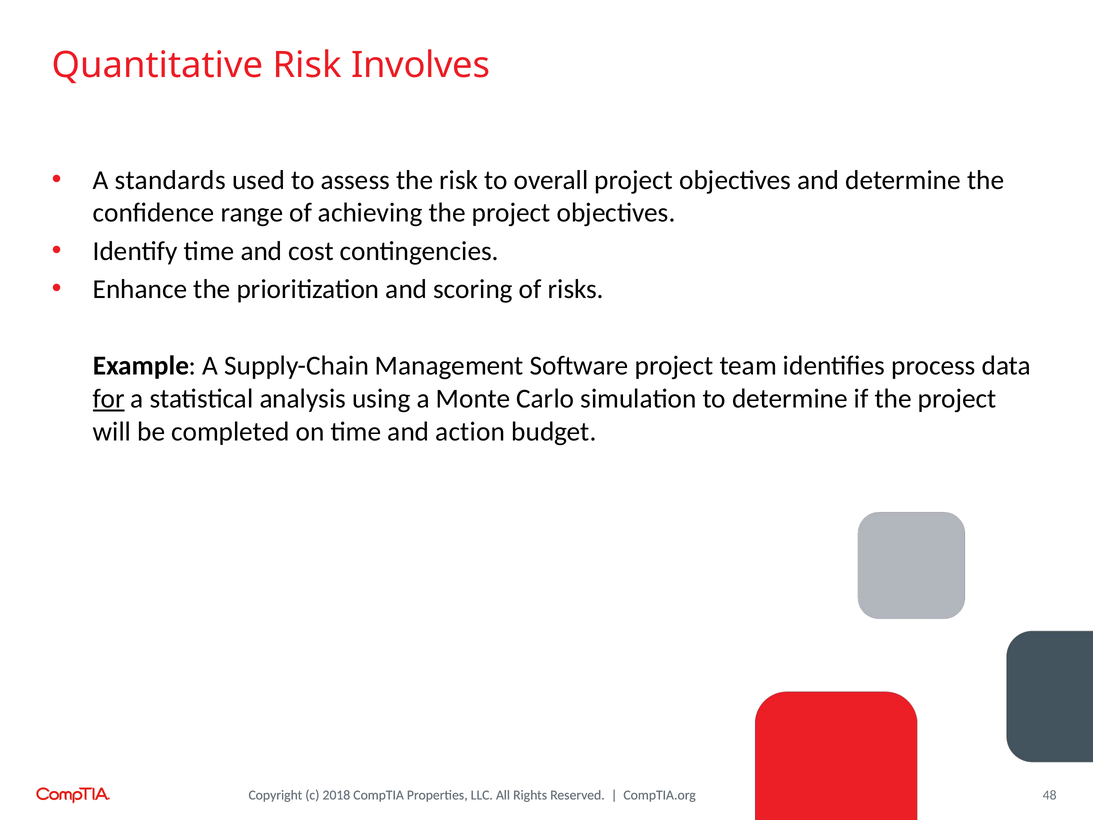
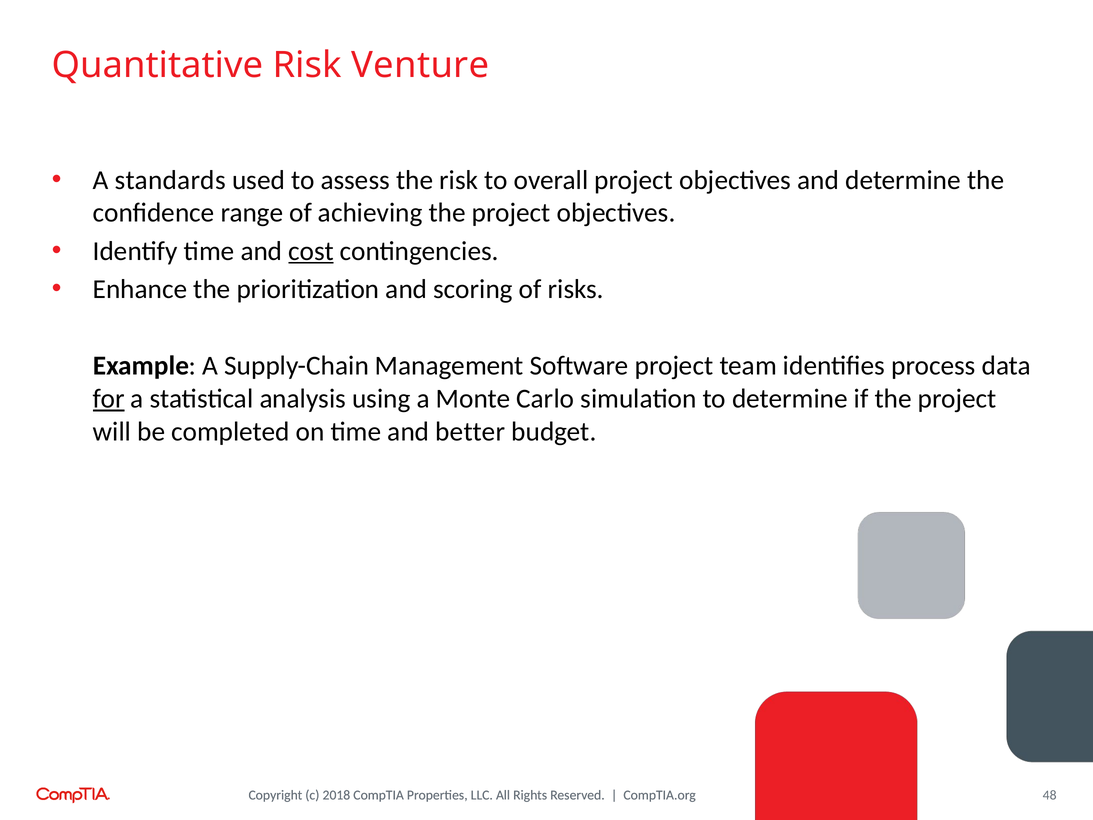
Involves: Involves -> Venture (420, 65)
cost underline: none -> present (311, 251)
action: action -> better (470, 431)
